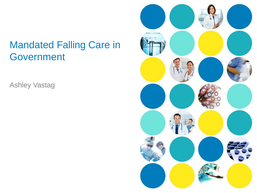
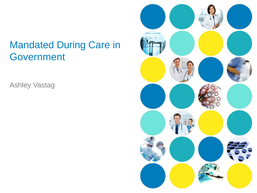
Falling: Falling -> During (71, 45)
